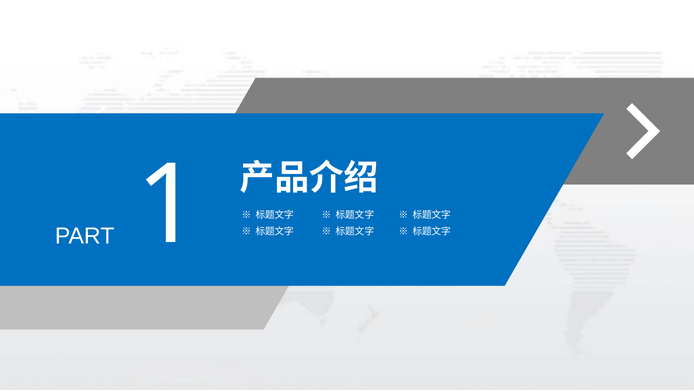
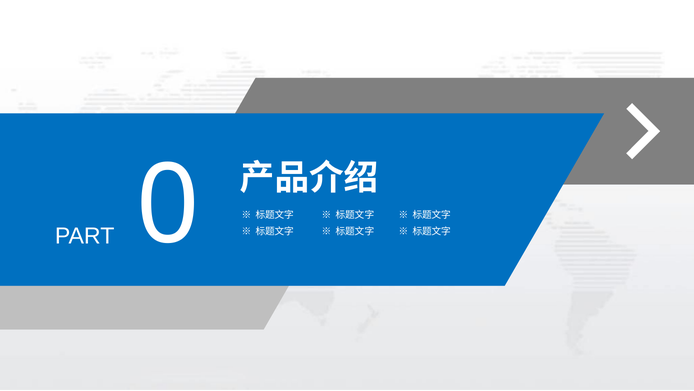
1: 1 -> 0 (168, 205)
